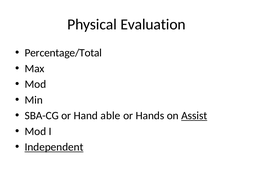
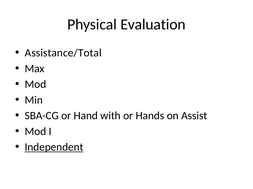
Percentage/Total: Percentage/Total -> Assistance/Total (63, 53)
able: able -> with (111, 116)
Assist underline: present -> none (194, 116)
